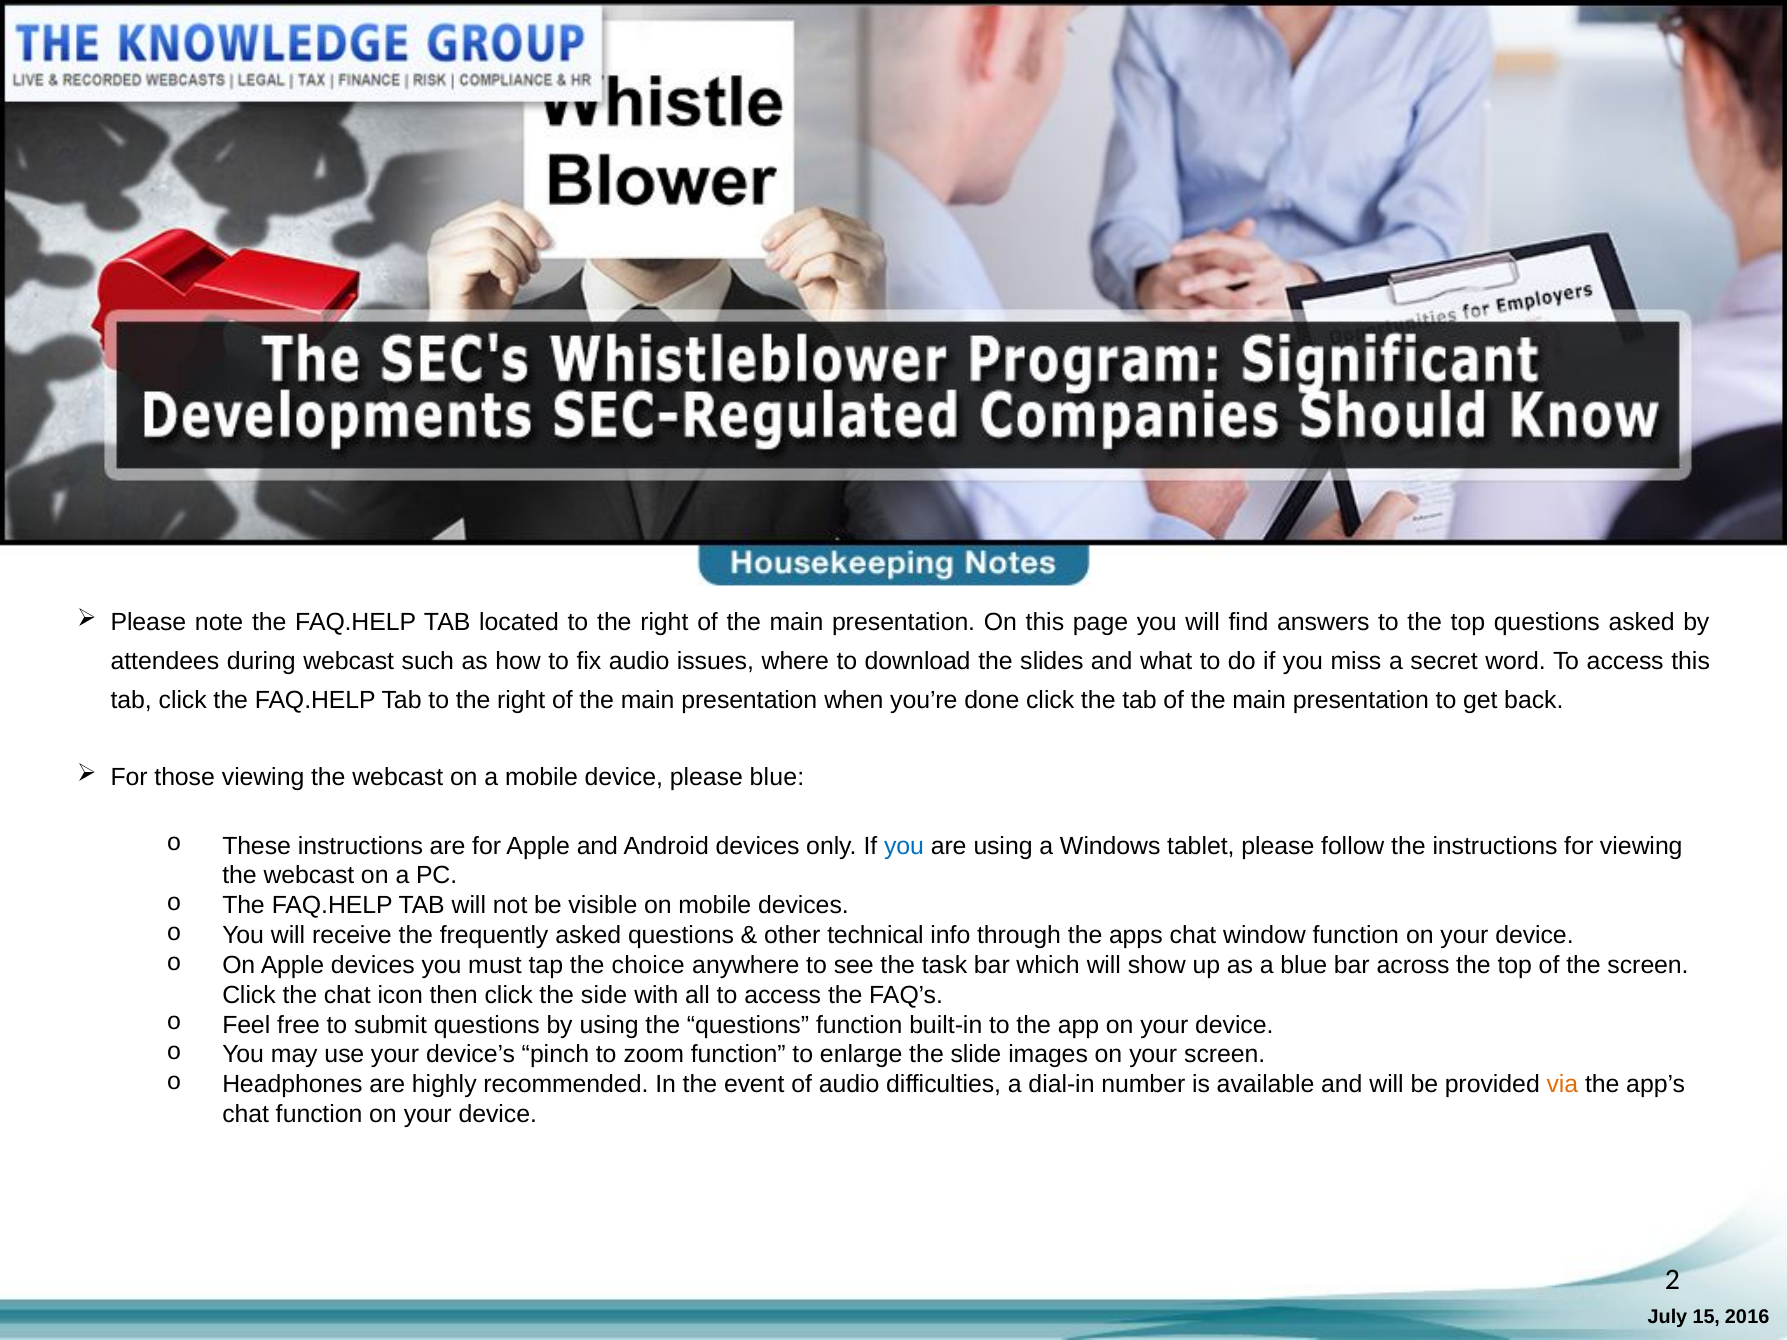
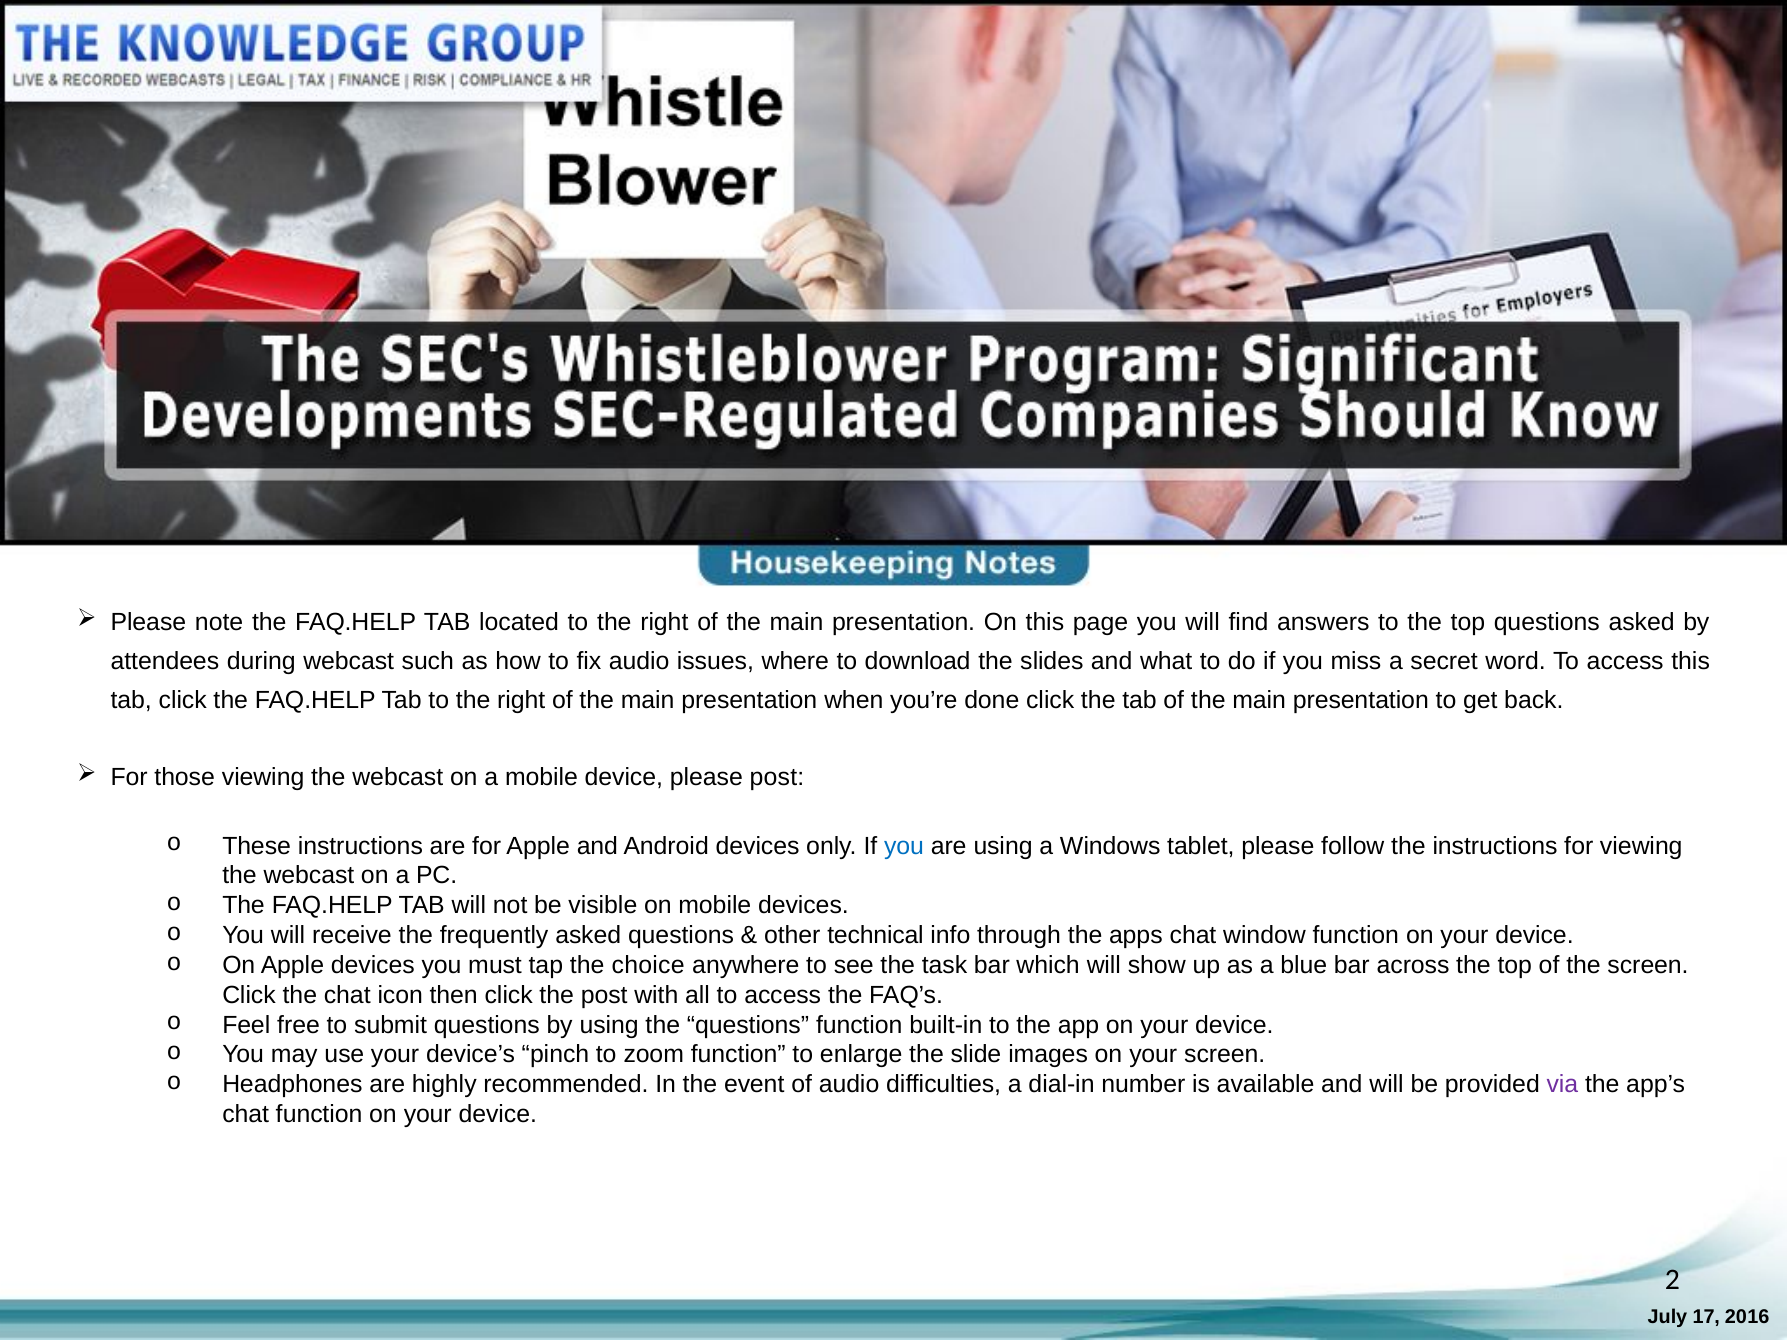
please blue: blue -> post (777, 778)
the side: side -> post (604, 995)
via colour: orange -> purple (1562, 1085)
15: 15 -> 17 (1706, 1318)
